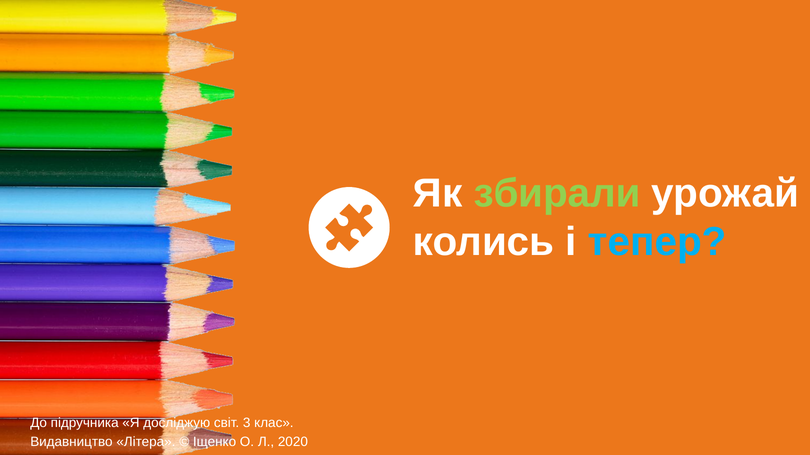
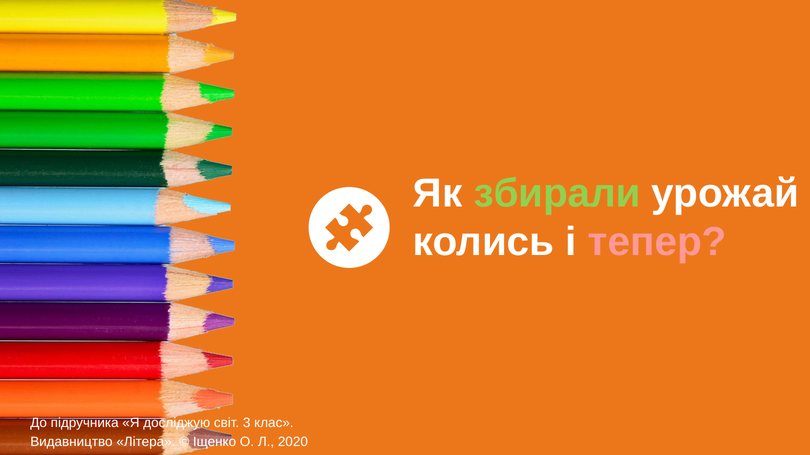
тепер colour: light blue -> pink (657, 242)
